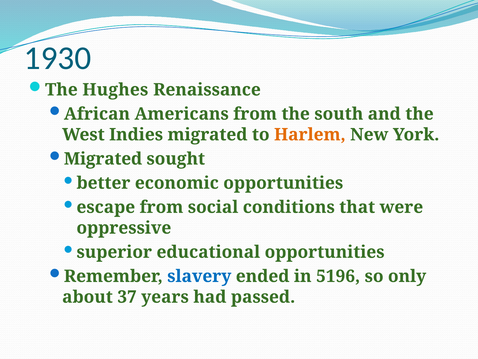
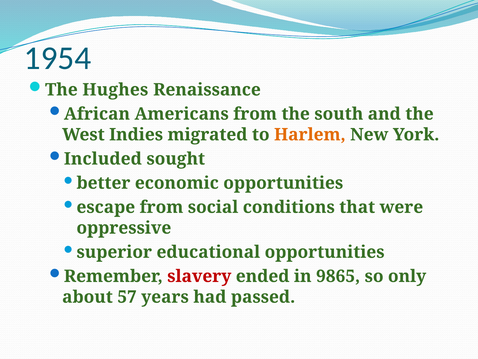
1930: 1930 -> 1954 (58, 58)
Migrated: Migrated -> Included (103, 159)
slavery colour: blue -> red (199, 276)
5196: 5196 -> 9865 (338, 276)
37: 37 -> 57 (127, 297)
